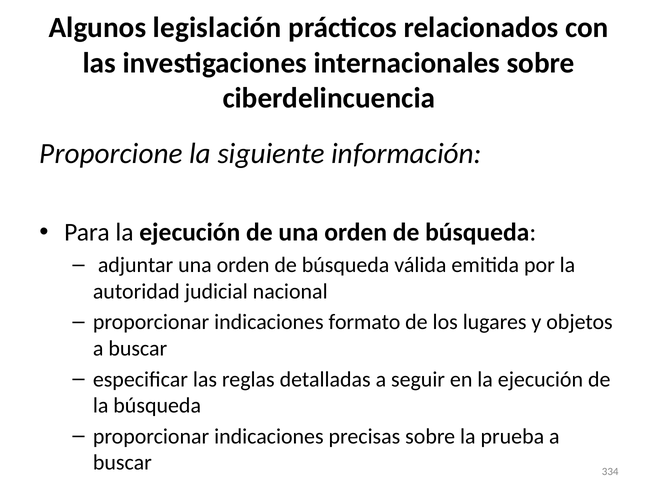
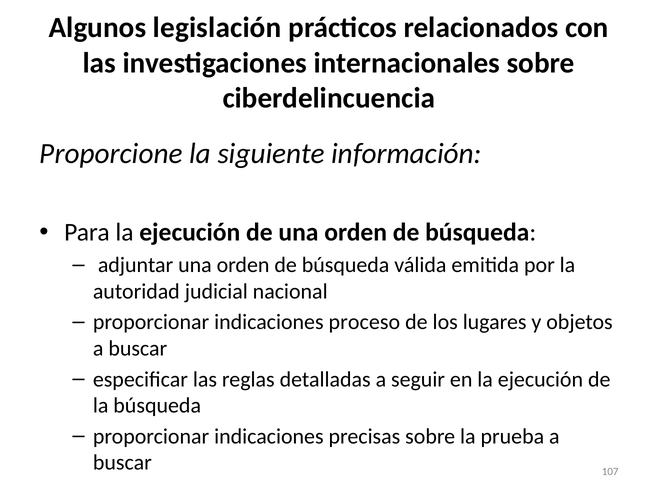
formato: formato -> proceso (364, 322)
334: 334 -> 107 (610, 471)
